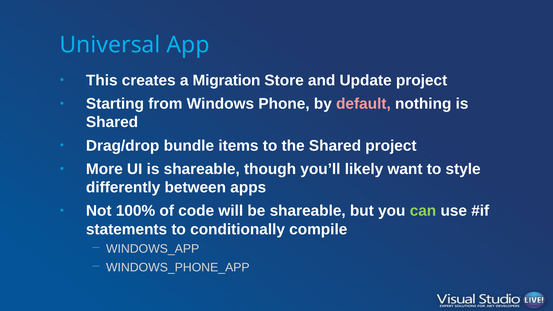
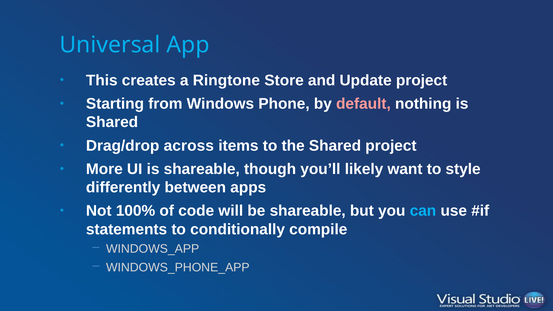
Migration: Migration -> Ringtone (226, 80)
bundle: bundle -> across (189, 146)
can colour: light green -> light blue (423, 211)
